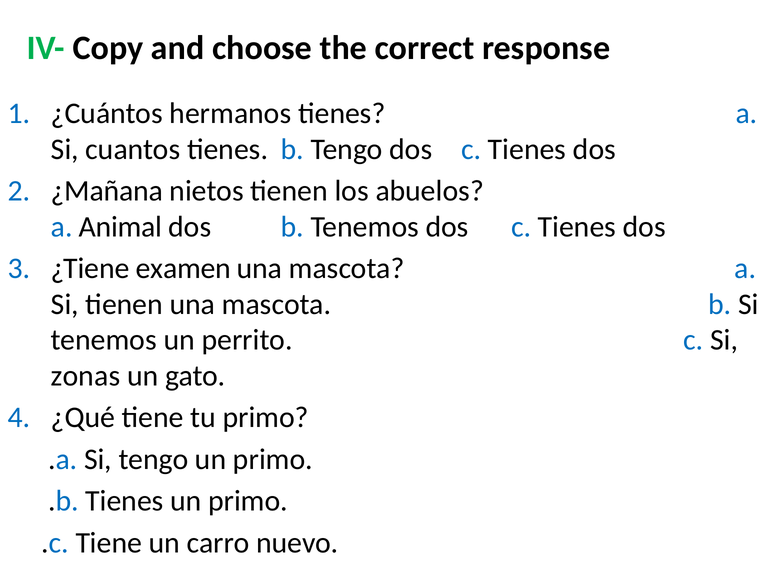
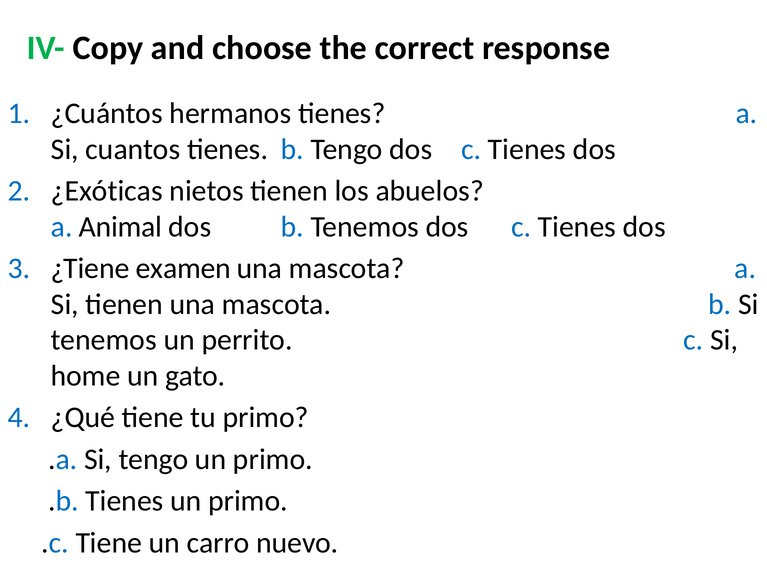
¿Mañana: ¿Mañana -> ¿Exóticas (107, 191)
zonas: zonas -> home (86, 375)
